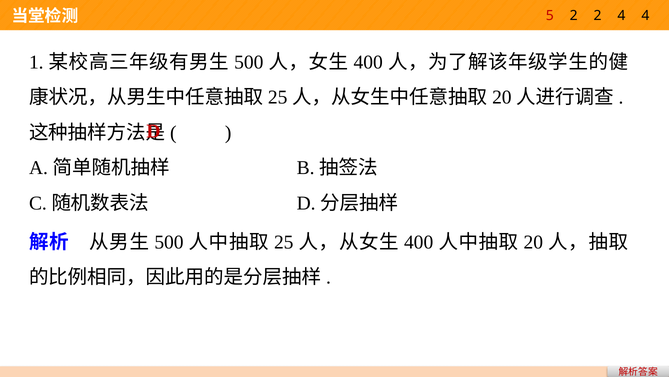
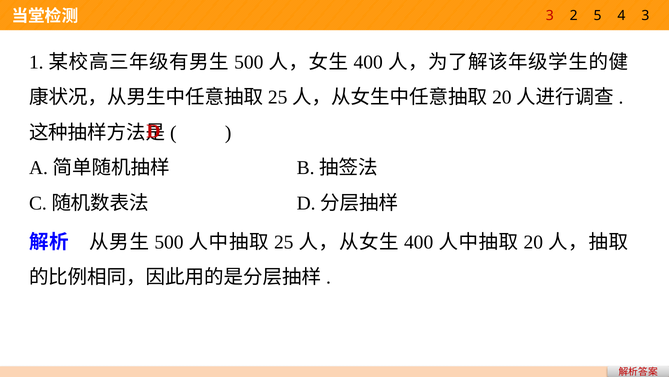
5: 5 -> 3 (550, 16)
2 2: 2 -> 5 (598, 16)
4 4: 4 -> 3 (645, 16)
